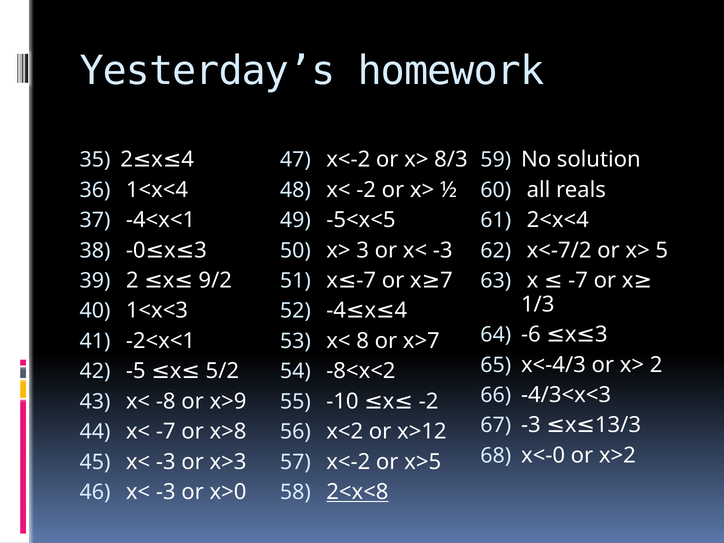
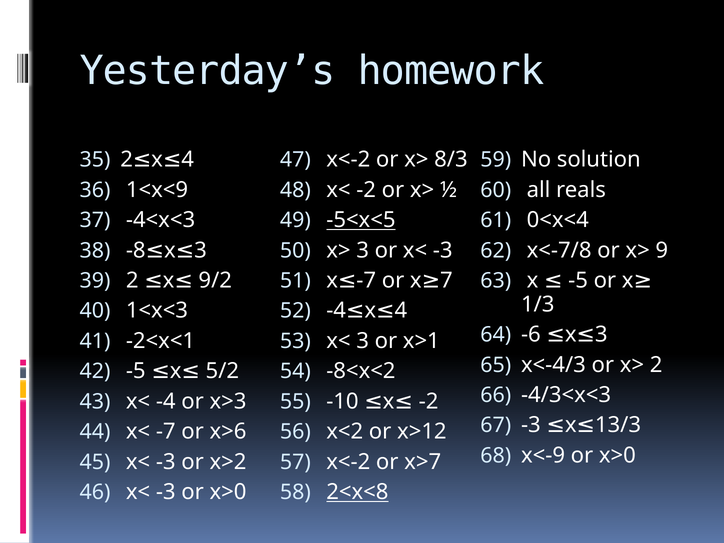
1<x<4: 1<x<4 -> 1<x<9 (157, 190)
-4<x<1: -4<x<1 -> -4<x<3 (161, 220)
-5<x<5 underline: none -> present (361, 220)
2<x<4: 2<x<4 -> 0<x<4 (558, 220)
-0: -0 -> -8 (136, 250)
x<-7/2: x<-7/2 -> x<-7/8 (559, 250)
5: 5 -> 9 (662, 250)
-7: -7 -> -5 (578, 280)
x< 8: 8 -> 3 (363, 341)
x>7: x>7 -> x>1 (421, 341)
x< -8: -8 -> -4 (166, 401)
x>9: x>9 -> x>3 (228, 401)
x>8: x>8 -> x>6 (228, 432)
x<-0: x<-0 -> x<-9 (543, 455)
x>2: x>2 -> x>0 (617, 455)
x>3: x>3 -> x>2 (228, 462)
x>5: x>5 -> x>7 (423, 462)
